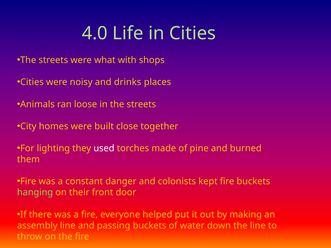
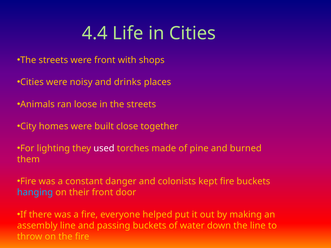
4.0: 4.0 -> 4.4 (95, 33)
were what: what -> front (105, 60)
hanging colour: light green -> light blue (35, 193)
